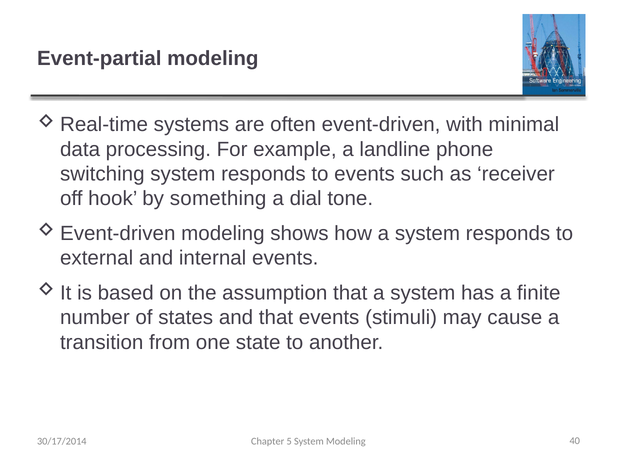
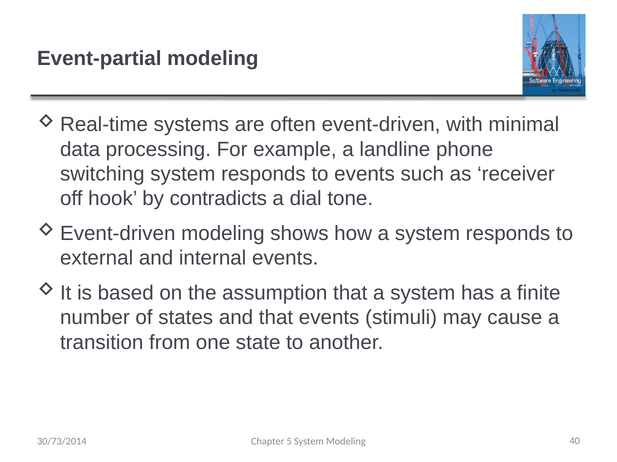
something: something -> contradicts (218, 199)
30/17/2014: 30/17/2014 -> 30/73/2014 (62, 442)
